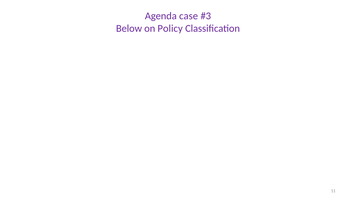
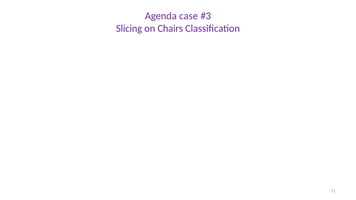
Below: Below -> Slicing (129, 29)
Policy: Policy -> Chairs (170, 29)
